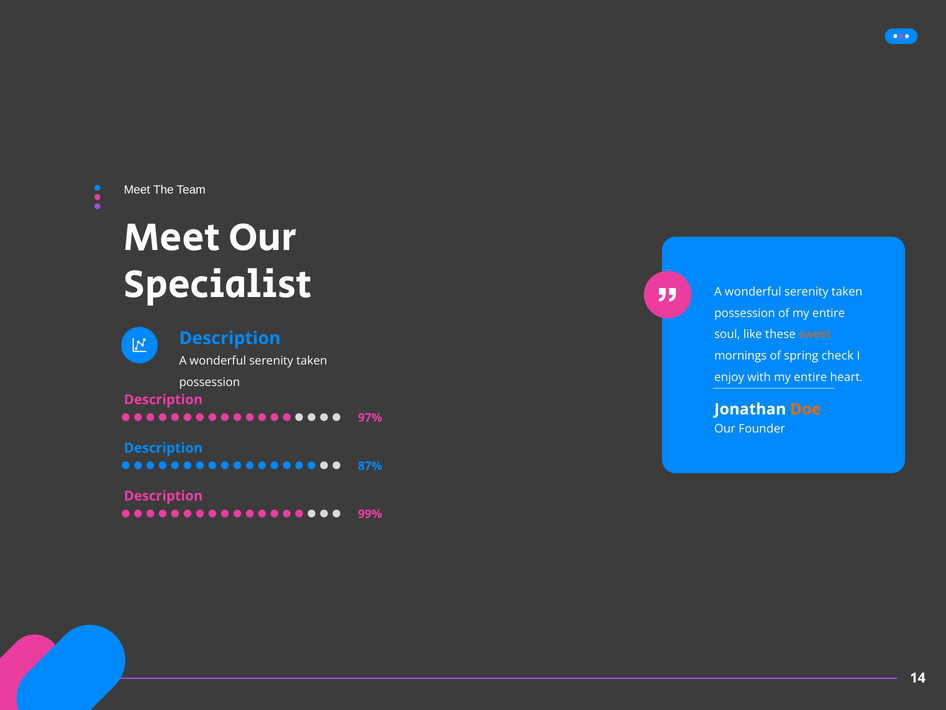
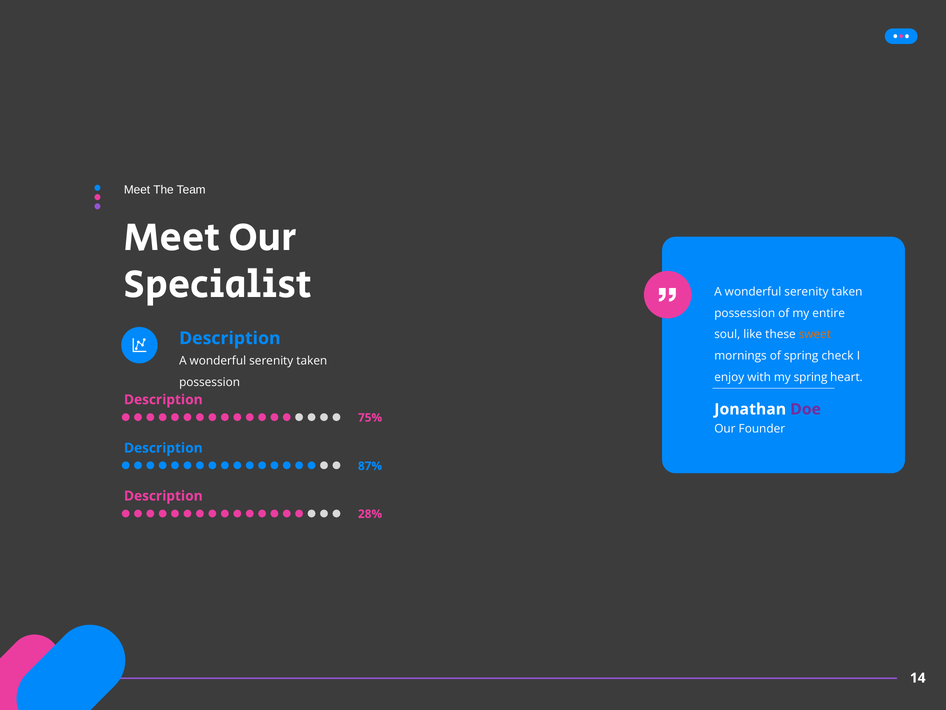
with my entire: entire -> spring (811, 377)
Doe colour: orange -> purple (806, 409)
97%: 97% -> 75% (370, 417)
99%: 99% -> 28% (370, 514)
